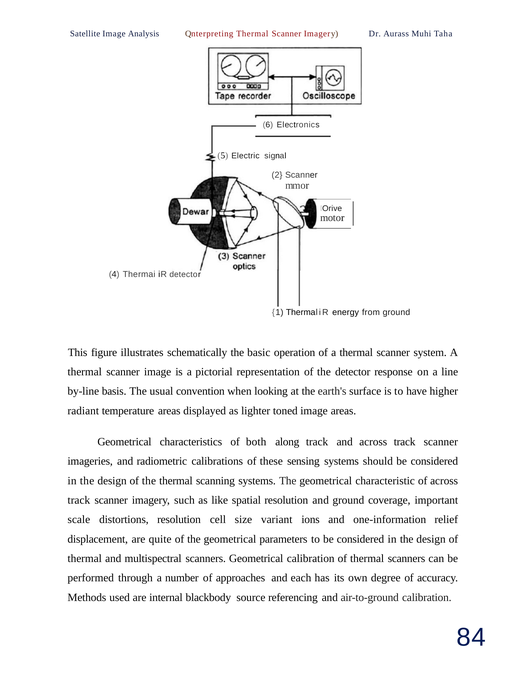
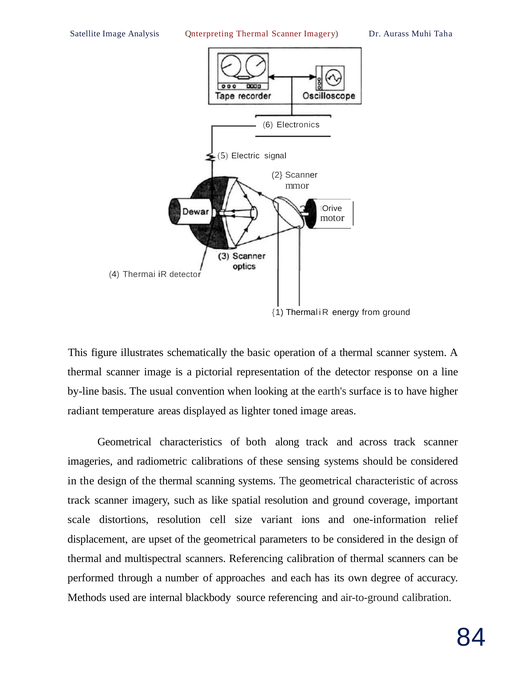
quite: quite -> upset (160, 539)
scanners Geometrical: Geometrical -> Referencing (256, 558)
